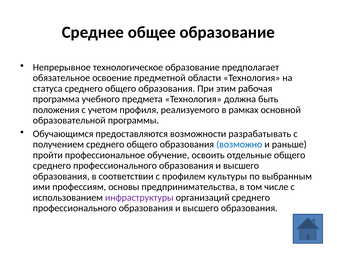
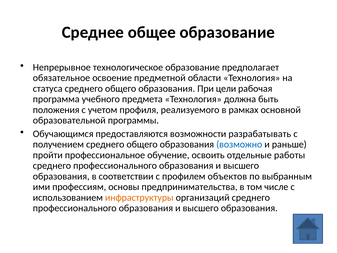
этим: этим -> цели (226, 88)
отдельные общего: общего -> работы (290, 155)
культуры: культуры -> объектов (227, 176)
инфраструктуры colour: purple -> orange (139, 197)
